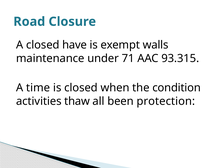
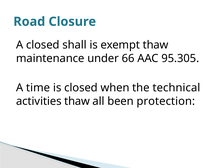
have: have -> shall (75, 45)
exempt walls: walls -> thaw (156, 45)
71: 71 -> 66 (128, 58)
93.315: 93.315 -> 95.305 (180, 58)
condition: condition -> technical (176, 87)
